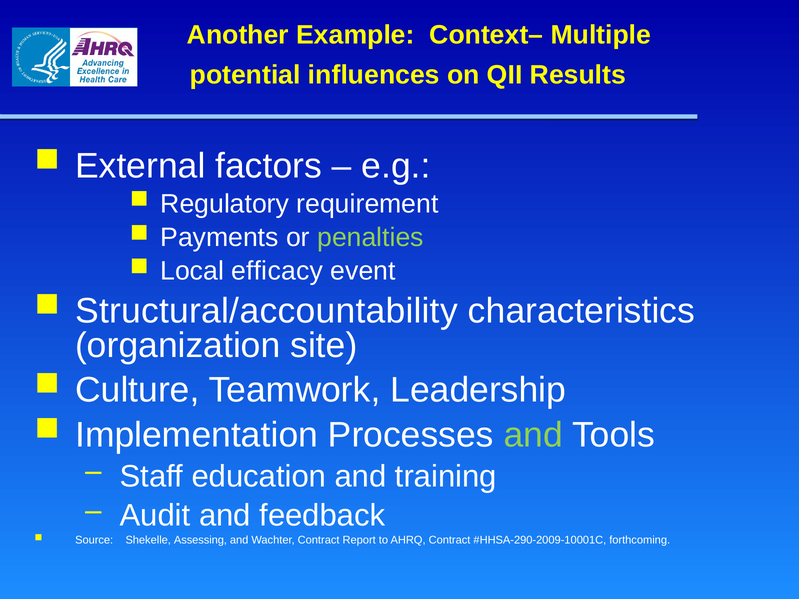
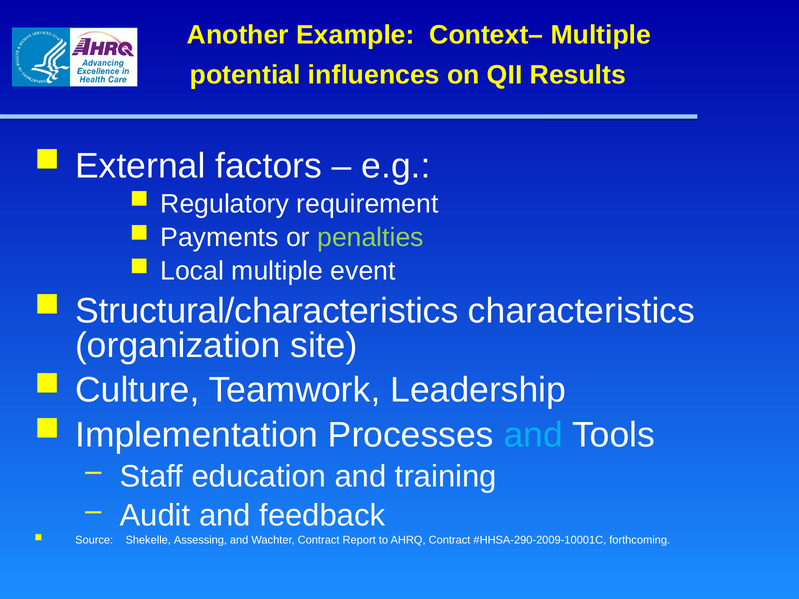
Local efficacy: efficacy -> multiple (277, 271)
Structural/accountability: Structural/accountability -> Structural/characteristics (267, 311)
and colour: light green -> light blue (533, 435)
